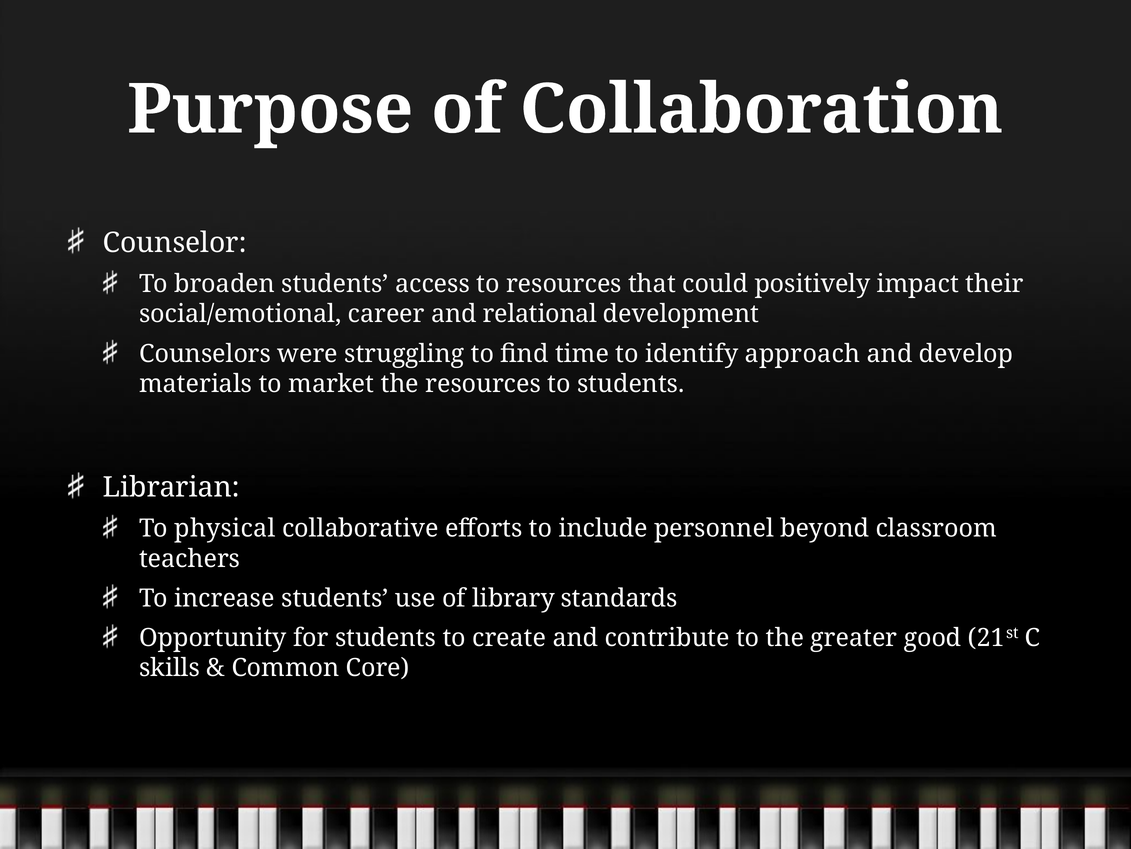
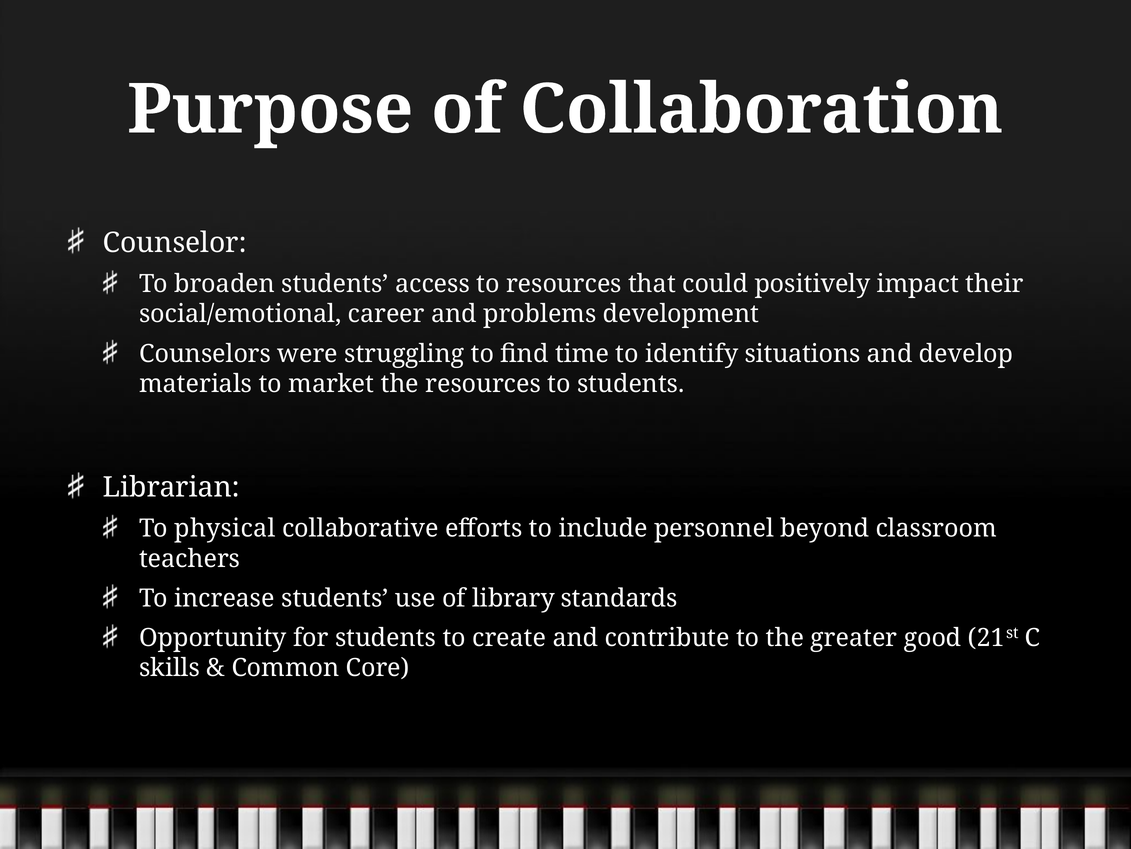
relational: relational -> problems (540, 314)
approach: approach -> situations (803, 353)
